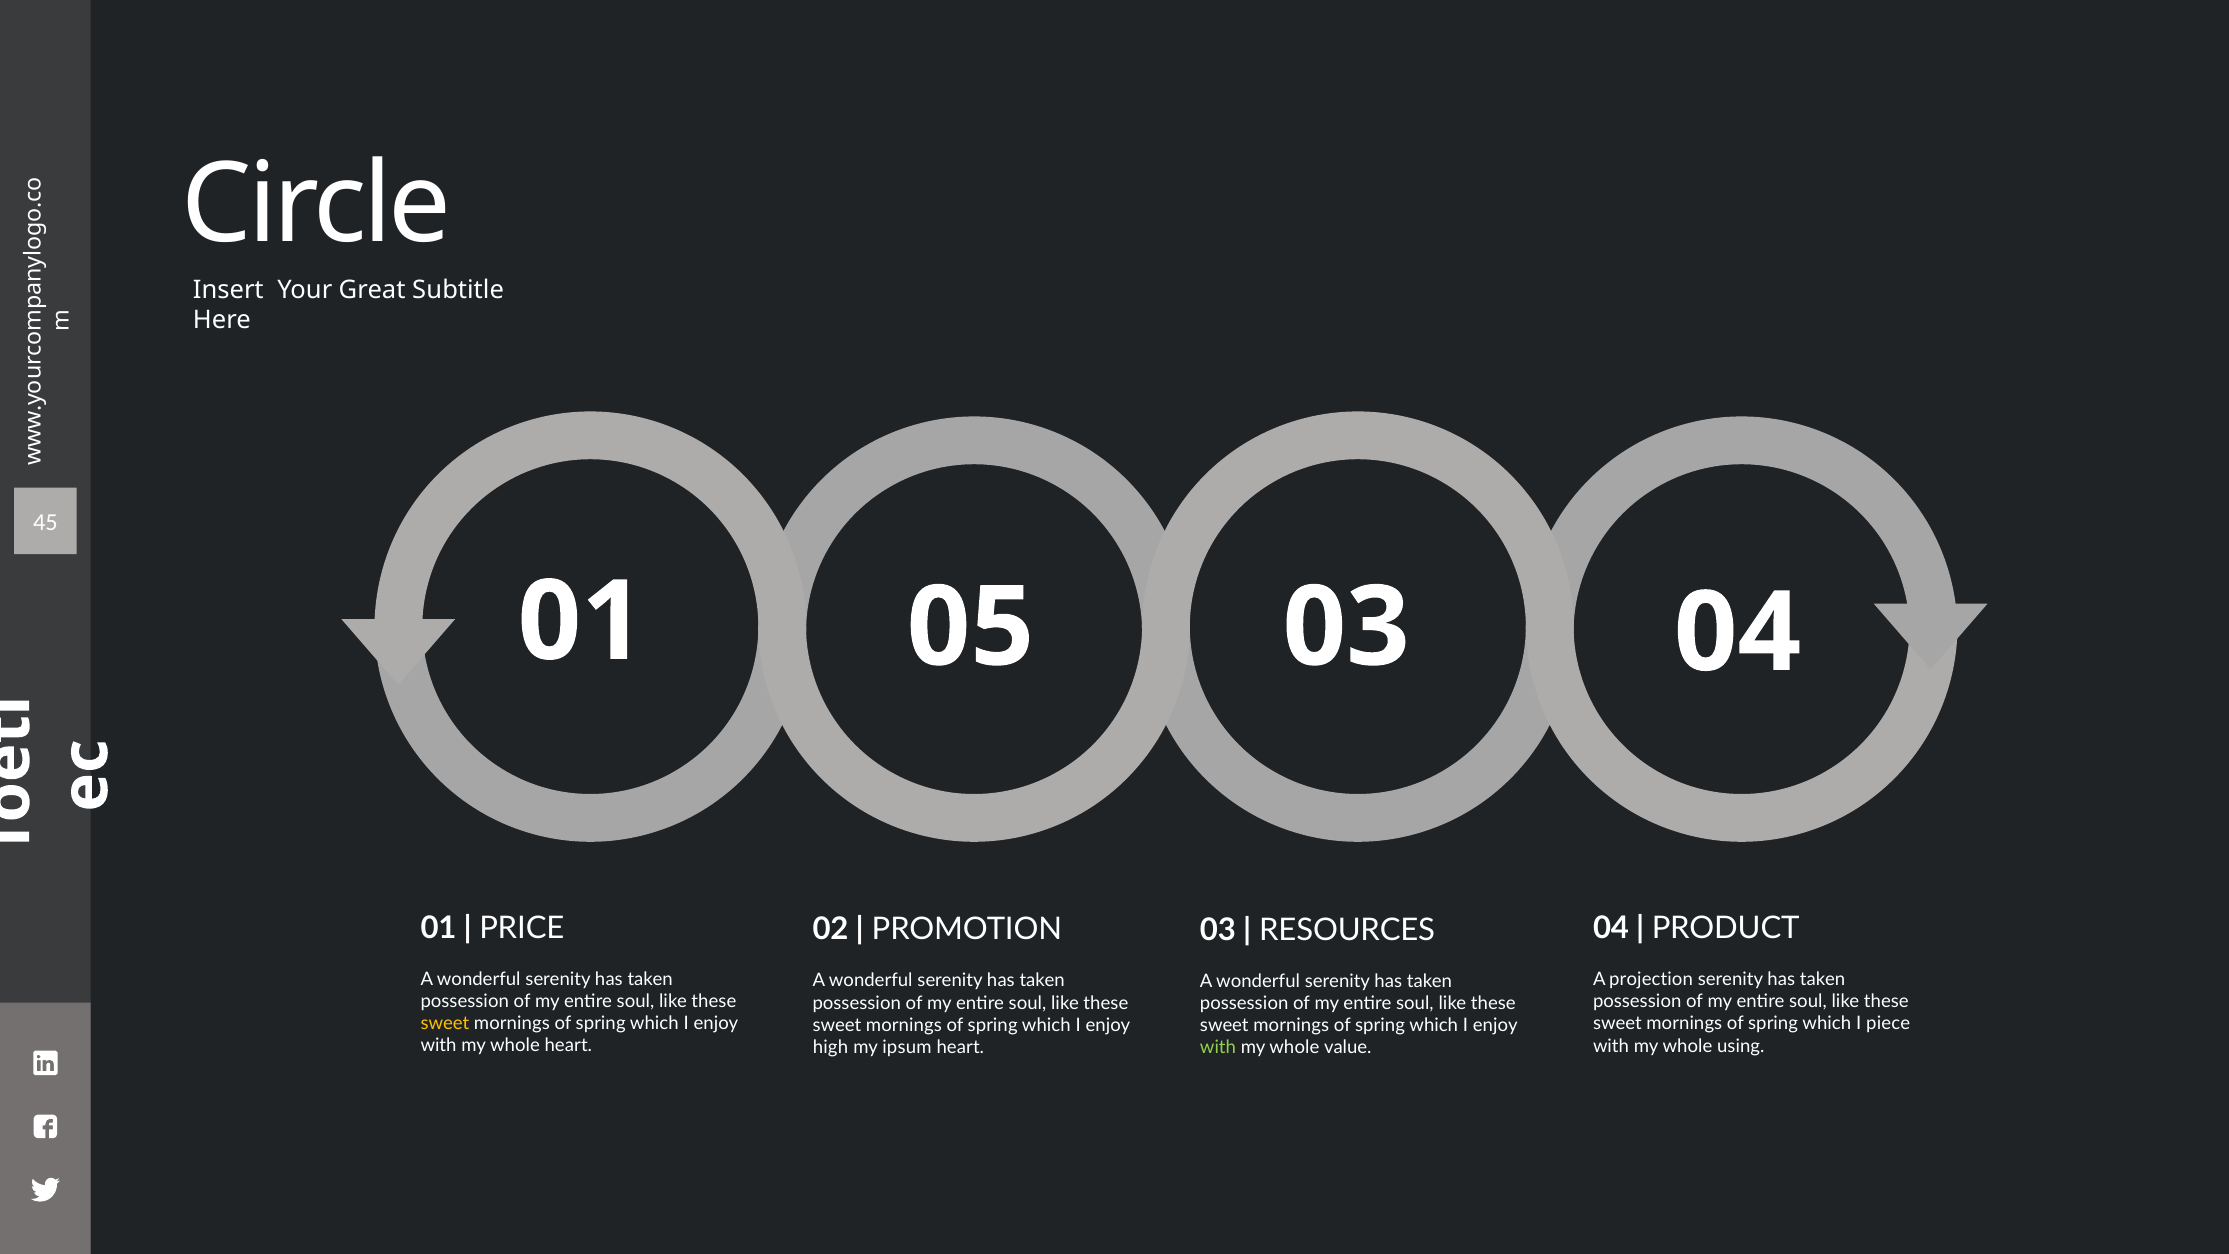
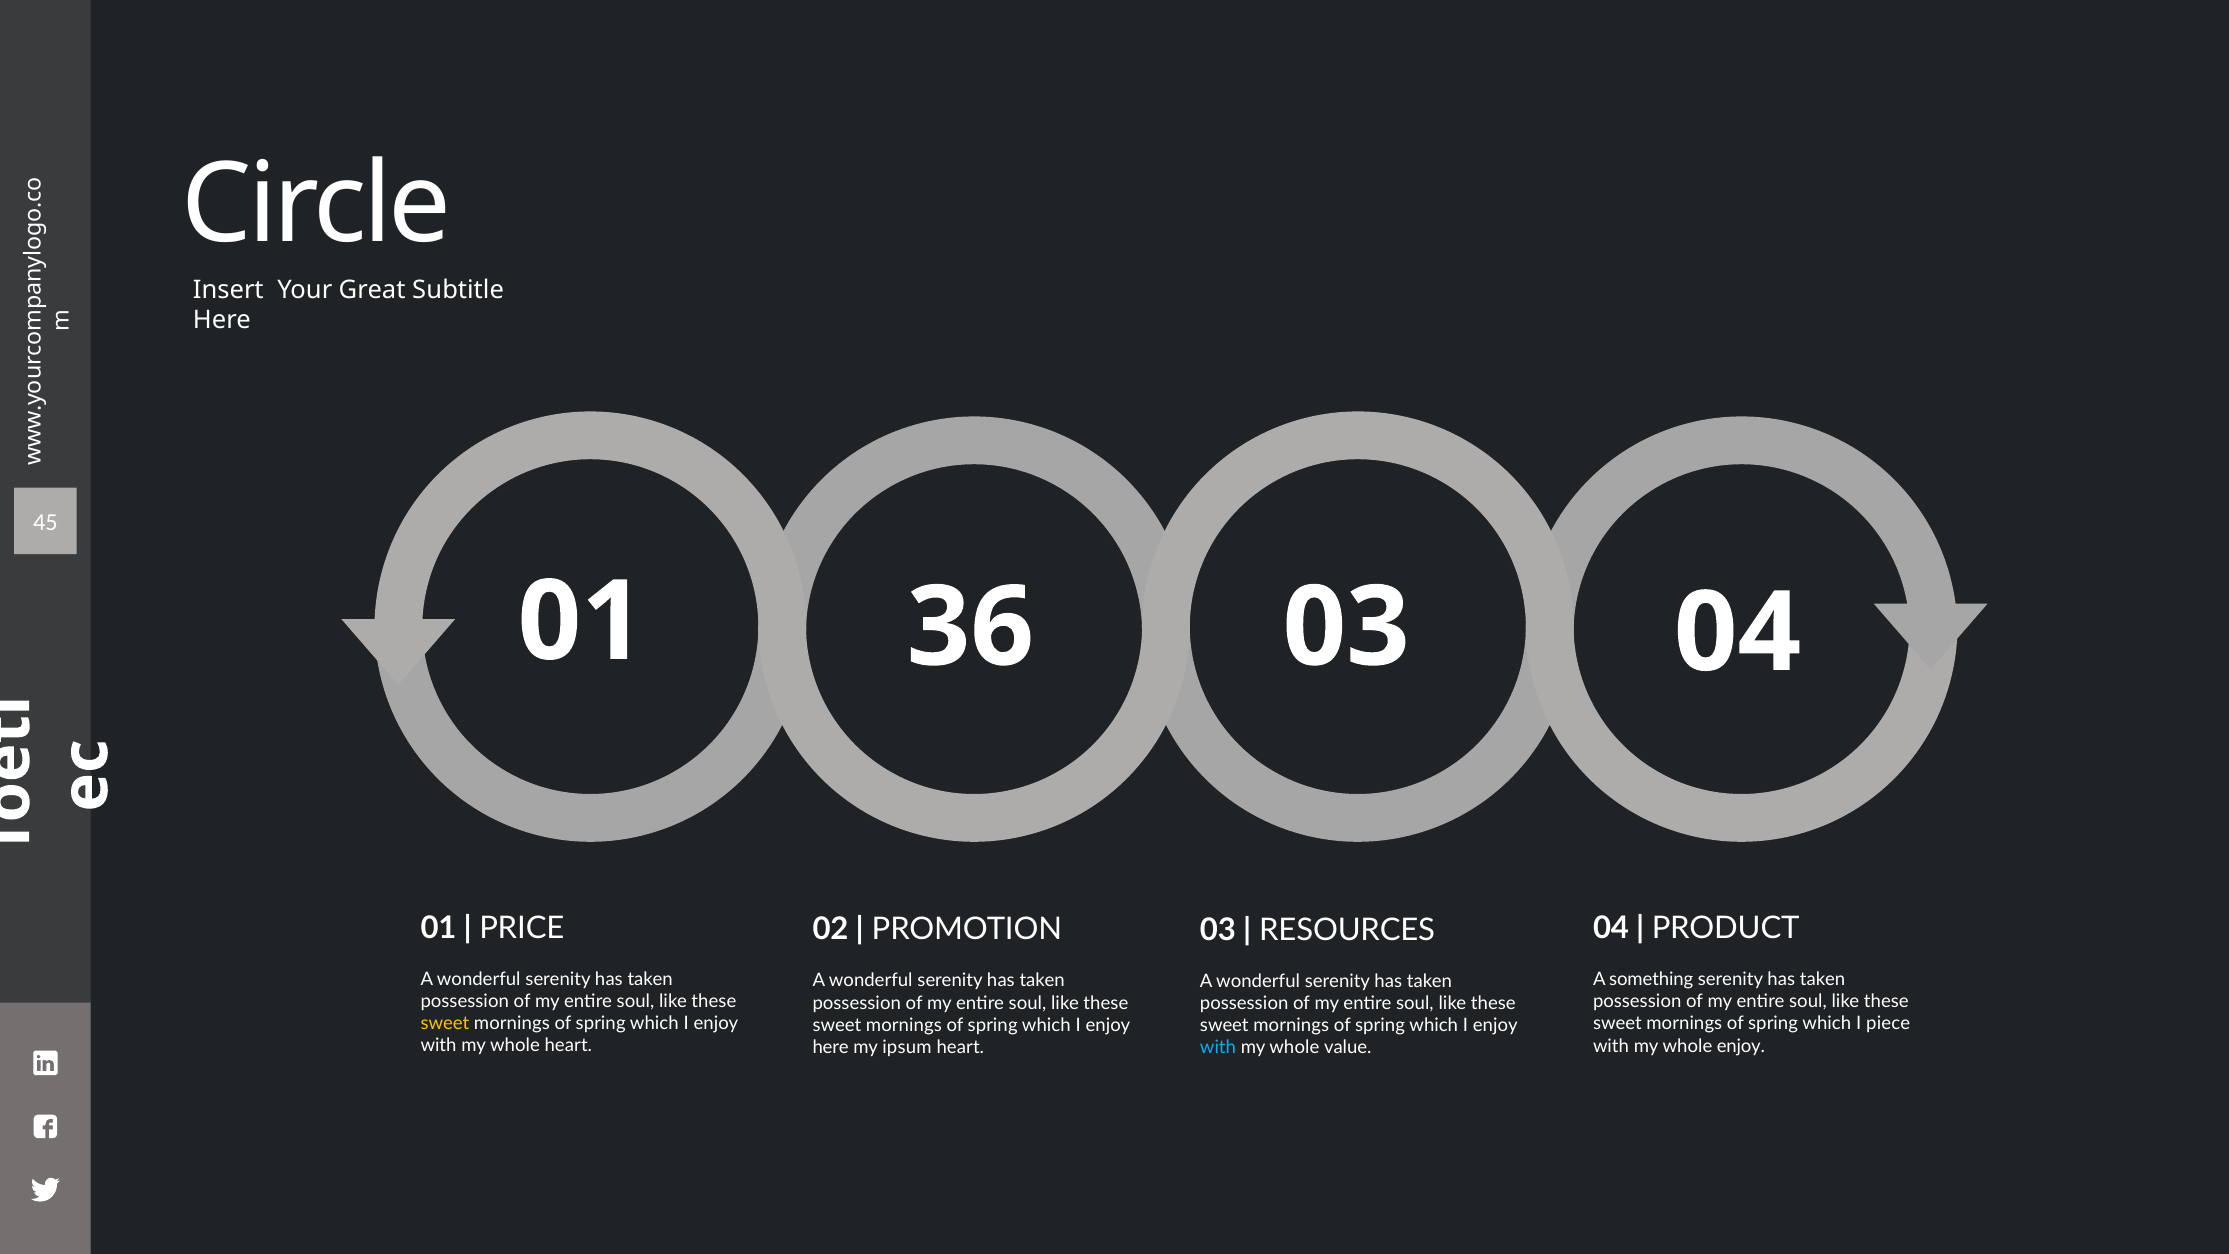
05: 05 -> 36 (970, 628)
projection: projection -> something (1651, 979)
whole using: using -> enjoy (1741, 1046)
high: high -> here (831, 1047)
with colour: light green -> light blue (1218, 1048)
